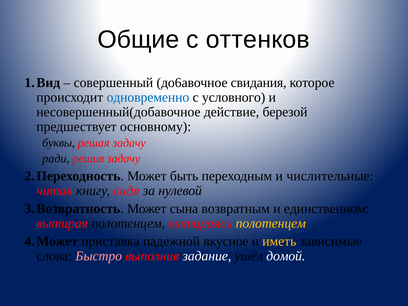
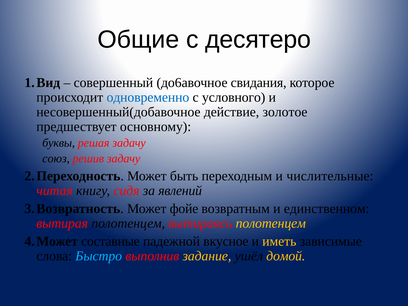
оттенков: оттенков -> десятеро (258, 39)
березой: березой -> золотое (285, 112)
ради: ради -> союз (56, 159)
нулевой: нулевой -> явлений (180, 191)
сына: сына -> фойе (184, 209)
приставка: приставка -> составные (110, 241)
Быстро colour: pink -> light blue (99, 256)
задание colour: white -> yellow (207, 256)
домой colour: white -> yellow (286, 256)
